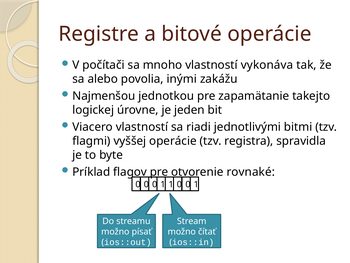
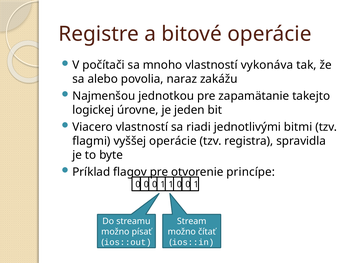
inými: inými -> naraz (182, 79)
rovnaké: rovnaké -> princípe (251, 172)
